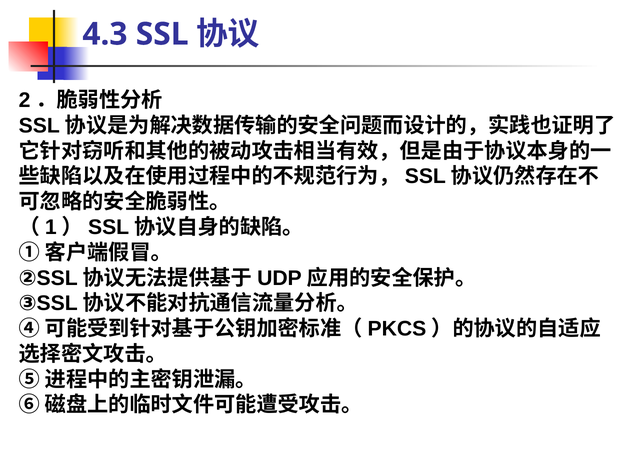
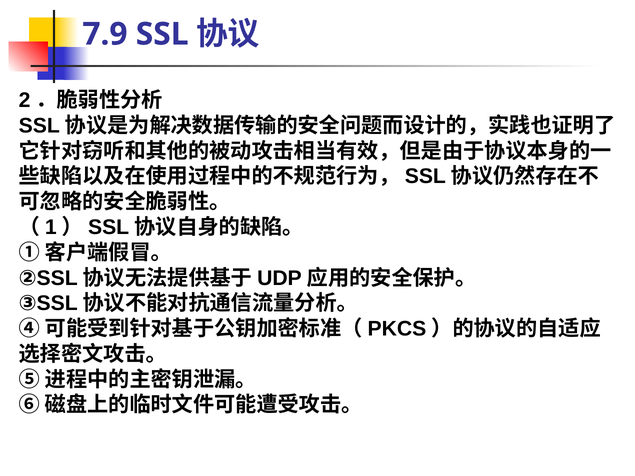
4.3: 4.3 -> 7.9 (105, 34)
